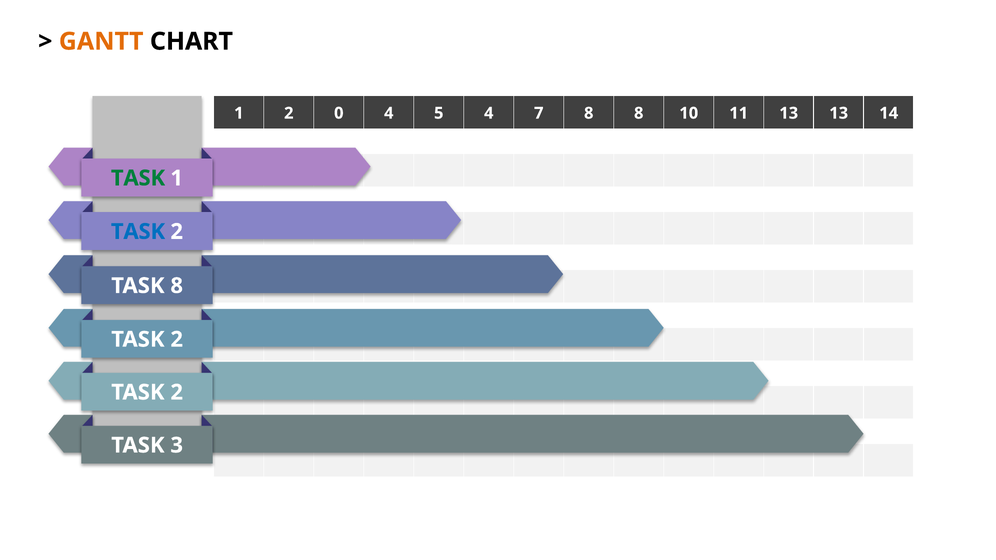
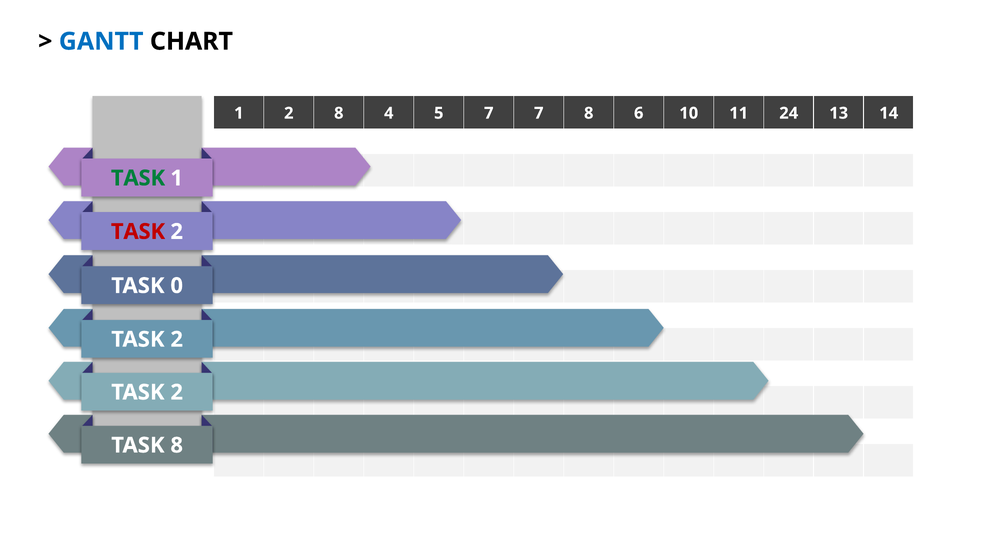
GANTT colour: orange -> blue (101, 41)
2 0: 0 -> 8 (339, 113)
5 4: 4 -> 7 (489, 113)
8 8: 8 -> 6 (639, 113)
11 13: 13 -> 24 (789, 113)
TASK colour: blue -> red (138, 232)
TASK 8: 8 -> 0 (177, 286)
TASK 3: 3 -> 8 (177, 445)
